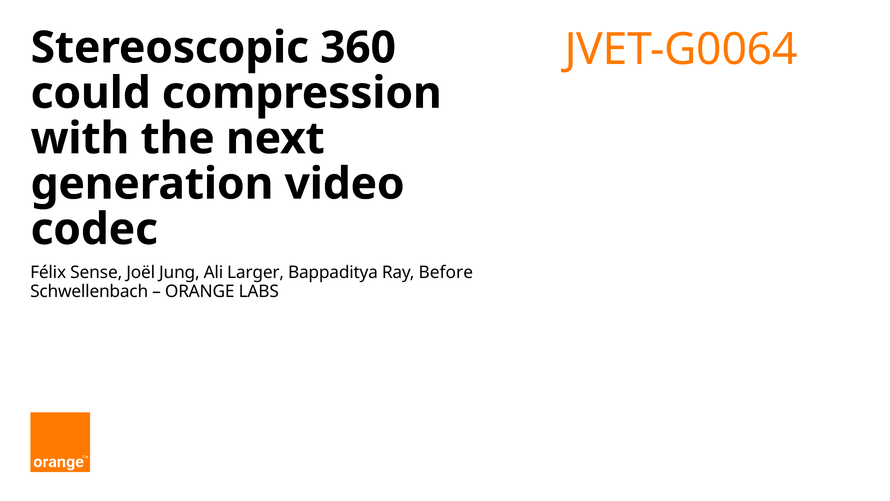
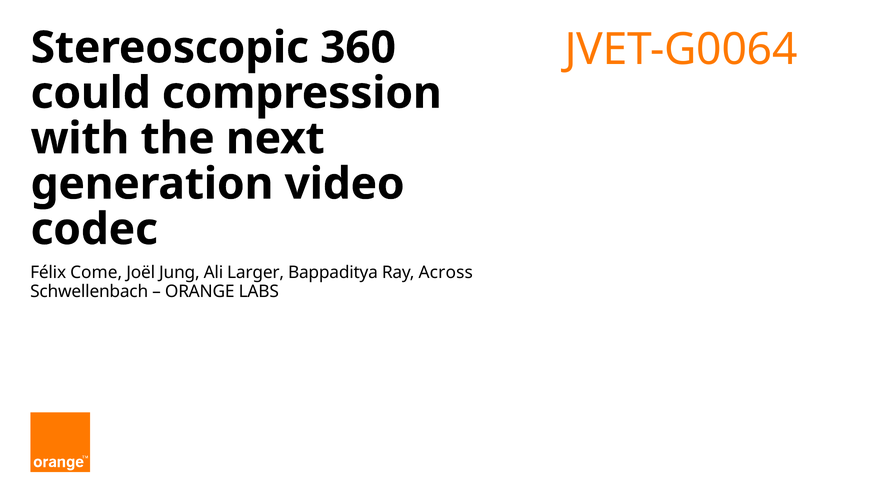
Sense: Sense -> Come (96, 272)
Before: Before -> Across (446, 272)
